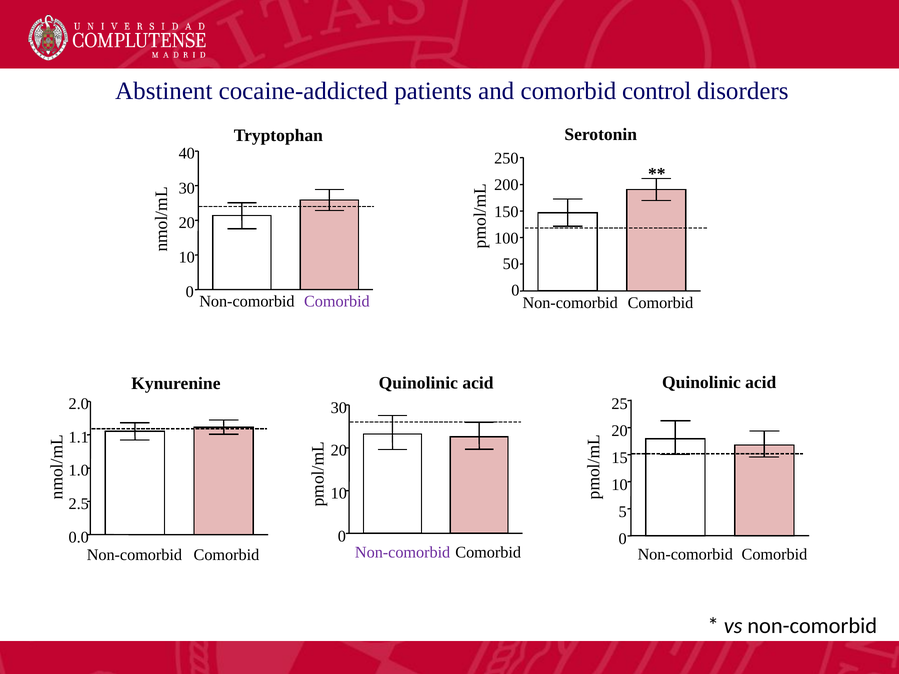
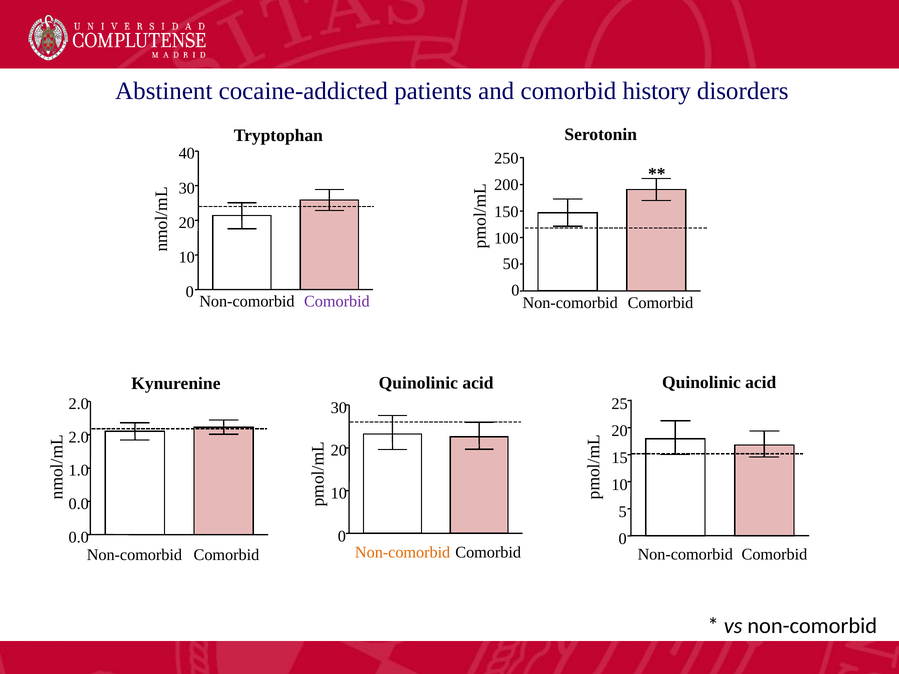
control: control -> history (657, 91)
1.1: 1.1 -> 2.0 (79, 437)
2.5: 2.5 -> 0.0 (79, 504)
Non-comorbid colour: purple -> orange (403, 552)
